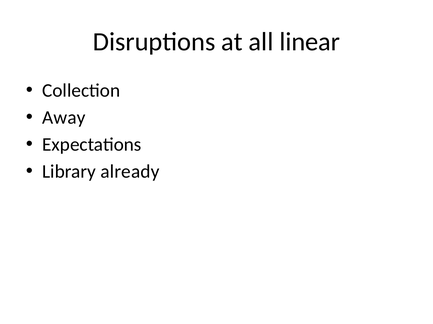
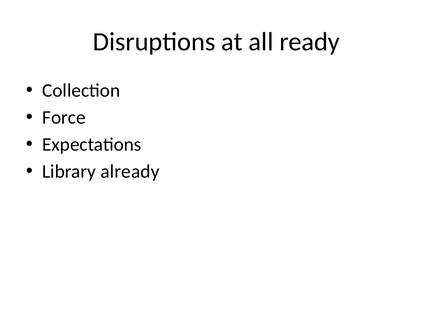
linear: linear -> ready (310, 42)
Away: Away -> Force (64, 118)
